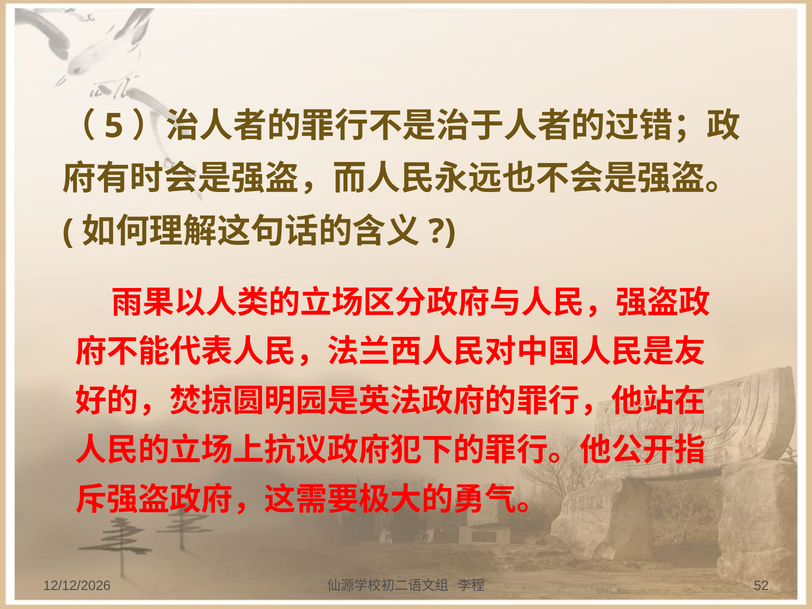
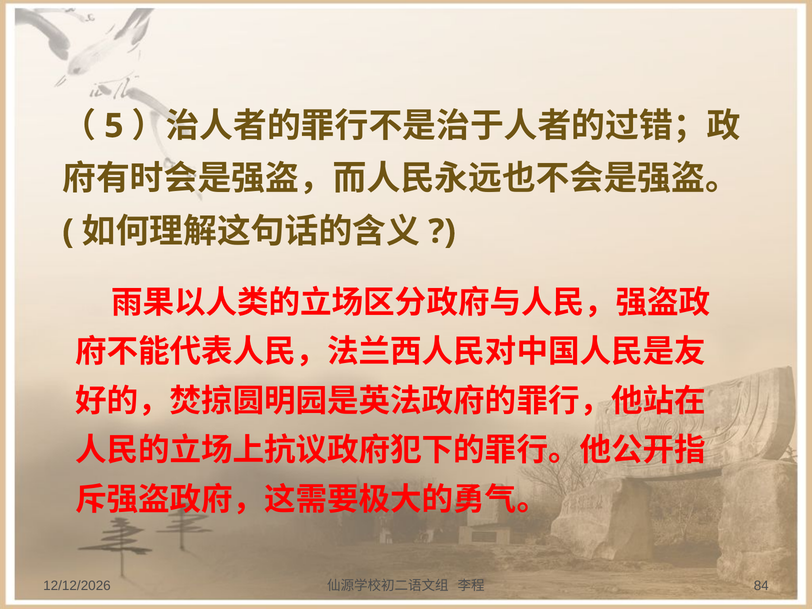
52: 52 -> 84 (761, 586)
